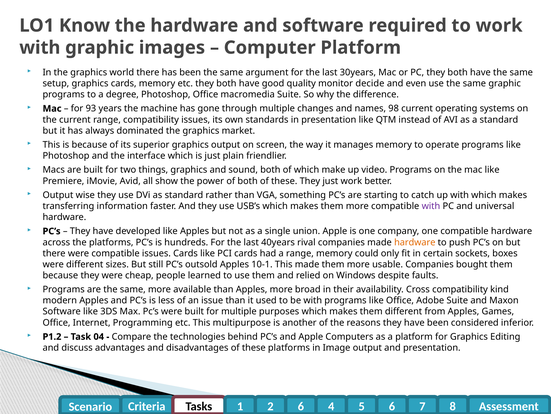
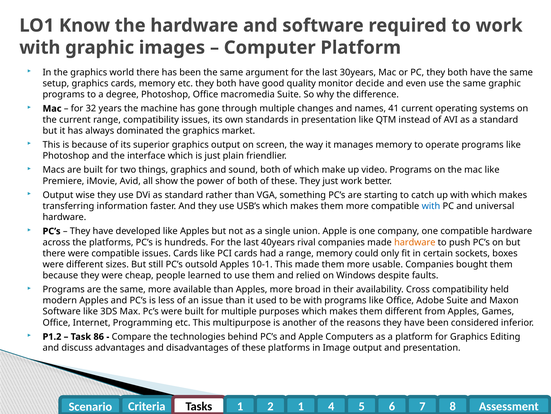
93: 93 -> 32 (91, 108)
98: 98 -> 41 (394, 108)
with colour: purple -> blue (431, 206)
kind: kind -> held (500, 289)
04: 04 -> 86 (99, 336)
2 6: 6 -> 1 (301, 406)
